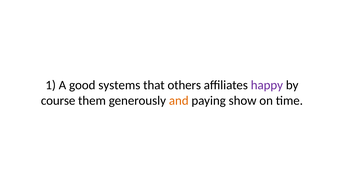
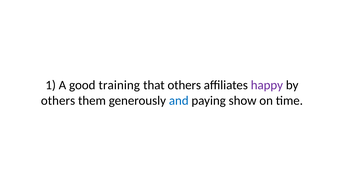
systems: systems -> training (119, 85)
course: course -> others (58, 100)
and colour: orange -> blue (179, 100)
